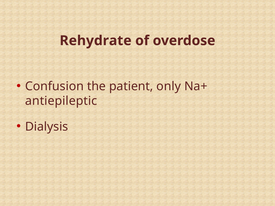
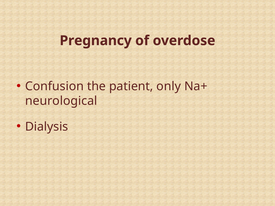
Rehydrate: Rehydrate -> Pregnancy (96, 41)
antiepileptic: antiepileptic -> neurological (61, 101)
